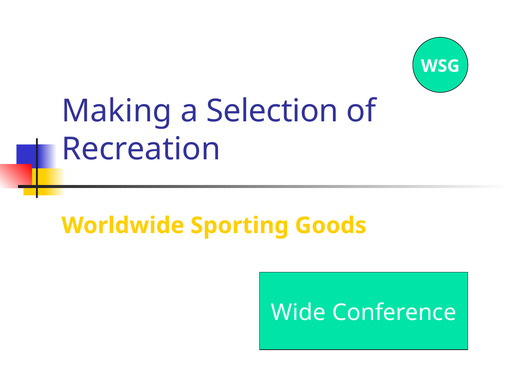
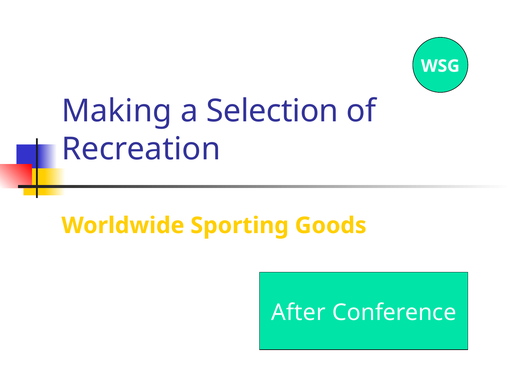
Wide: Wide -> After (298, 313)
